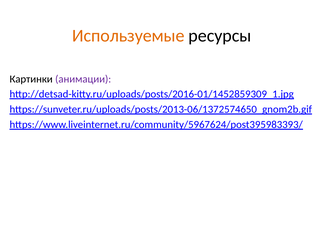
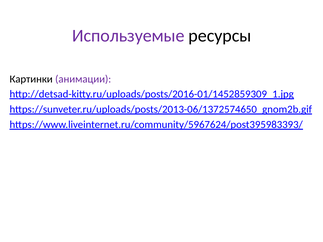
Используемые colour: orange -> purple (128, 36)
